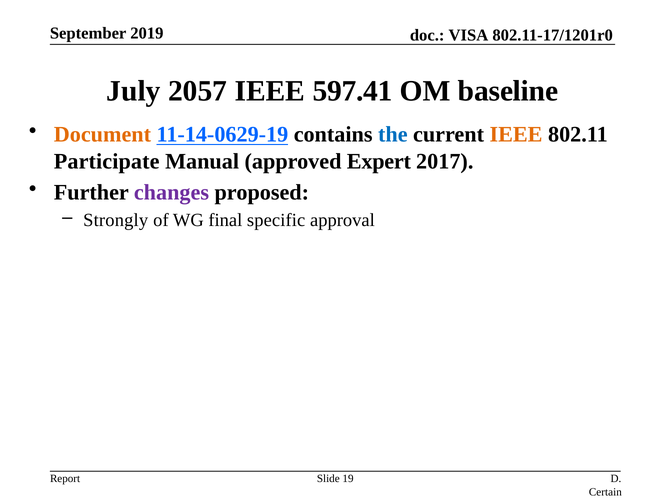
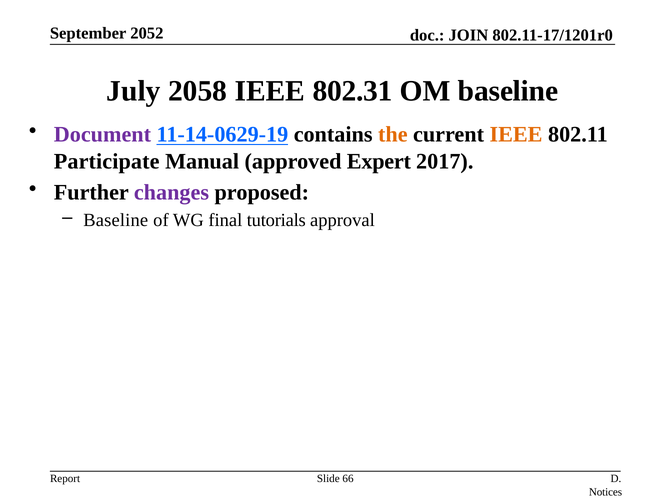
2019: 2019 -> 2052 (147, 33)
VISA: VISA -> JOIN (468, 35)
2057: 2057 -> 2058 (198, 91)
597.41: 597.41 -> 802.31 (353, 91)
Document colour: orange -> purple (102, 135)
the colour: blue -> orange (393, 135)
Strongly: Strongly -> Baseline (116, 220)
specific: specific -> tutorials (276, 220)
19: 19 -> 66 (348, 478)
Certain: Certain -> Notices (605, 492)
